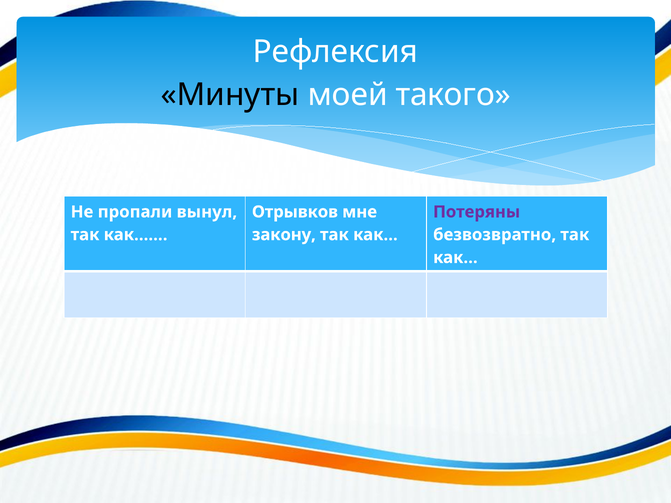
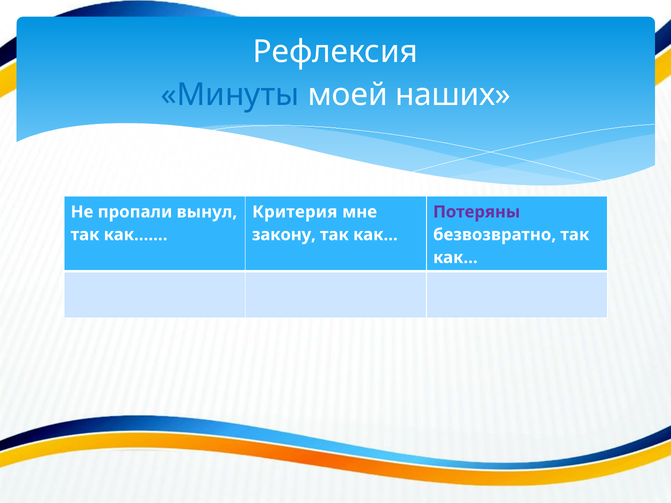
Минуты colour: black -> blue (230, 95)
такого: такого -> наших (453, 95)
Отрывков: Отрывков -> Критерия (295, 212)
